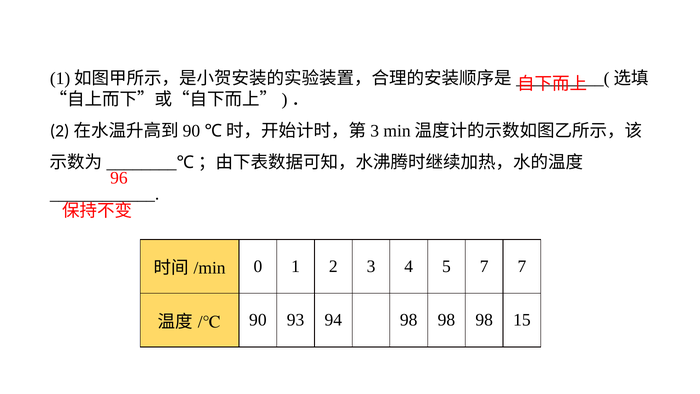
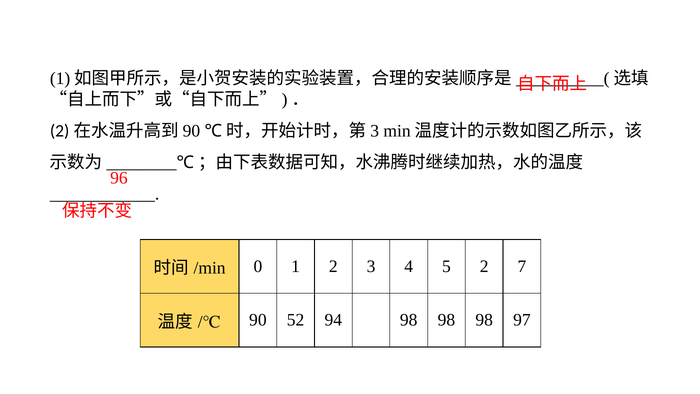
5 7: 7 -> 2 (484, 266)
93: 93 -> 52 (296, 320)
15: 15 -> 97 (522, 320)
